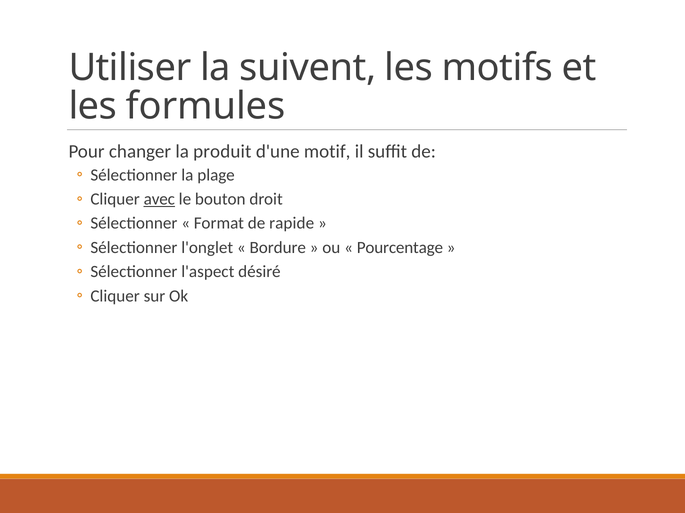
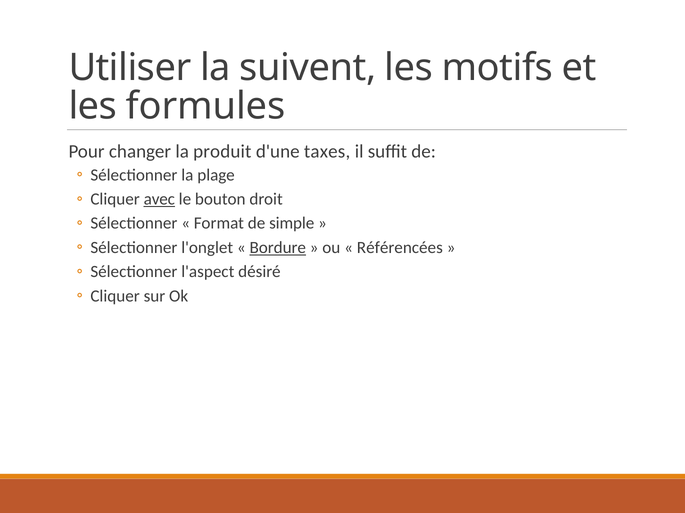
motif: motif -> taxes (327, 152)
rapide: rapide -> simple (292, 224)
Bordure underline: none -> present (278, 248)
Pourcentage: Pourcentage -> Référencées (400, 248)
